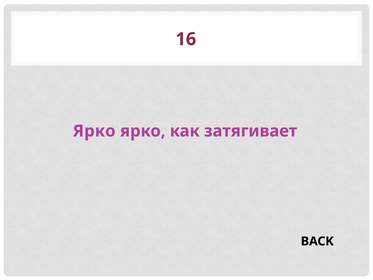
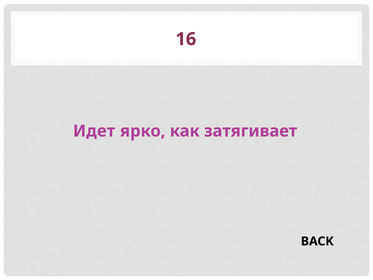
Ярко: Ярко -> Идет (94, 131)
